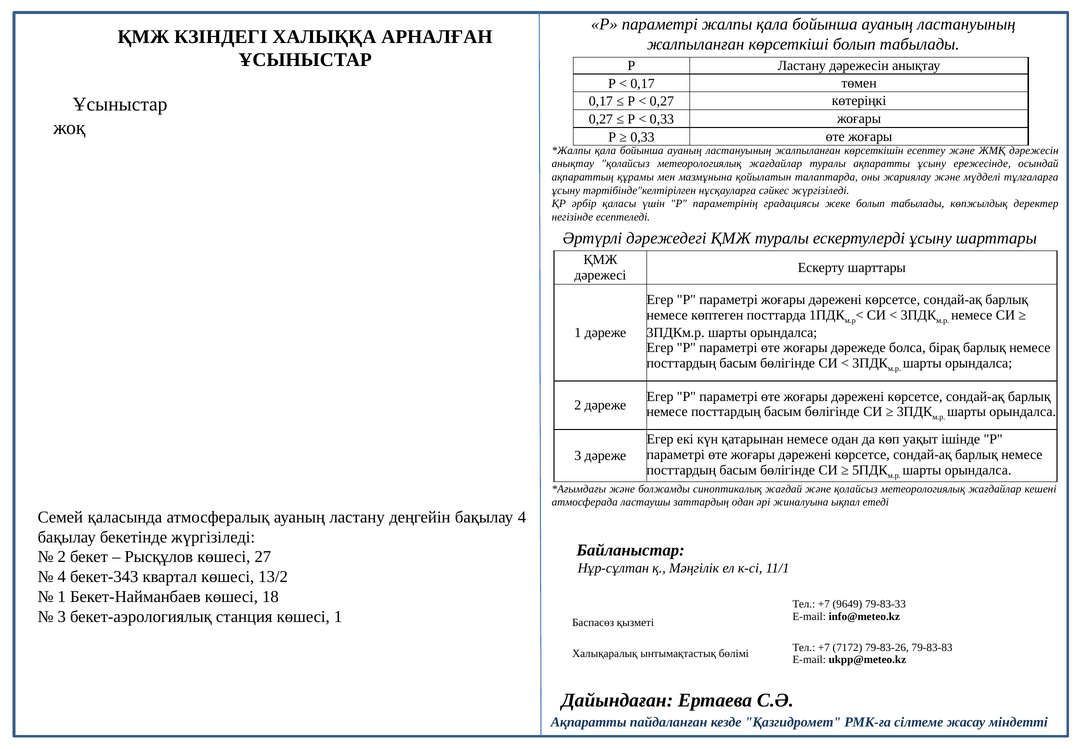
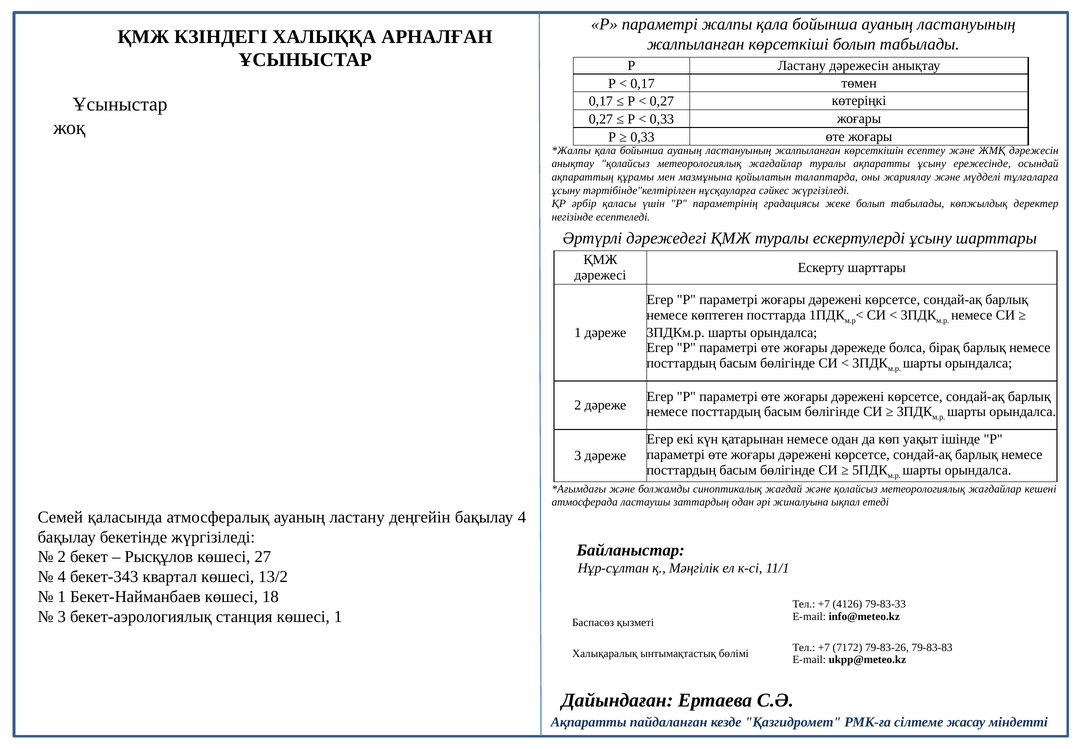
9649: 9649 -> 4126 (847, 604)
